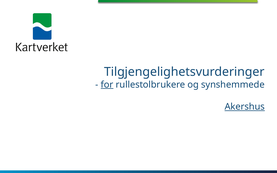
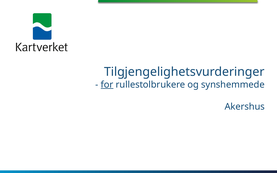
Akershus underline: present -> none (245, 107)
